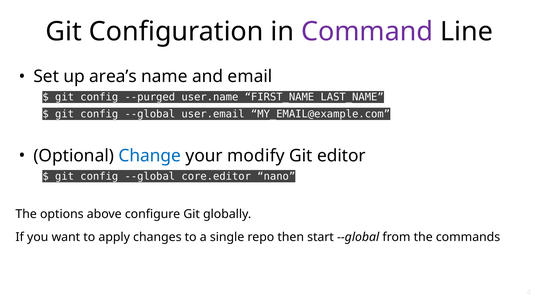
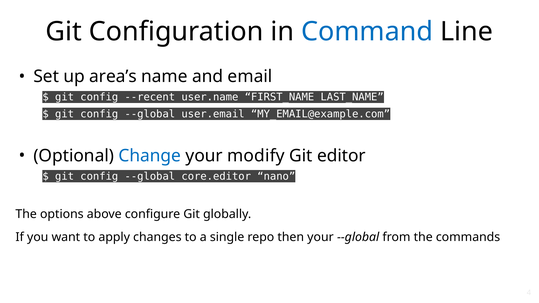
Command colour: purple -> blue (367, 32)
--purged: --purged -> --recent (150, 97)
then start: start -> your (320, 237)
